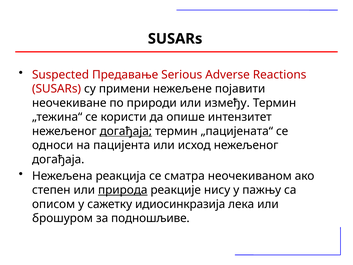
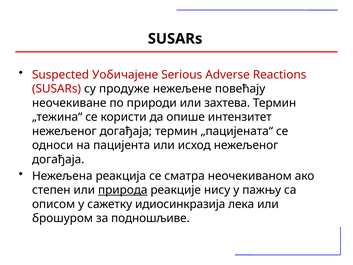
Предавање: Предавање -> Уобичајене (125, 75)
примени: примени -> продуже (124, 89)
појавити: појавити -> повећају (240, 89)
између: између -> захтева (227, 103)
догађаја underline: present -> none (126, 131)
